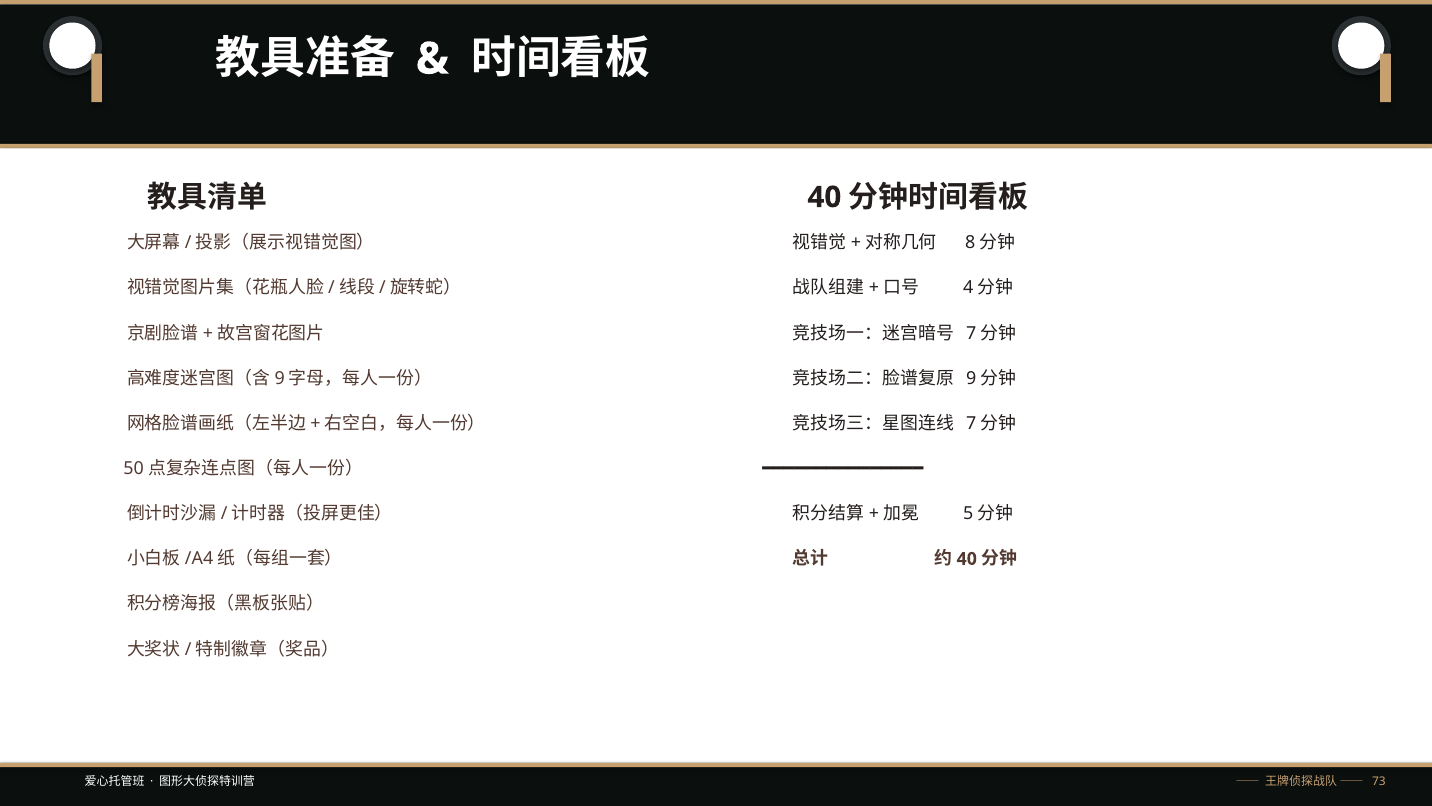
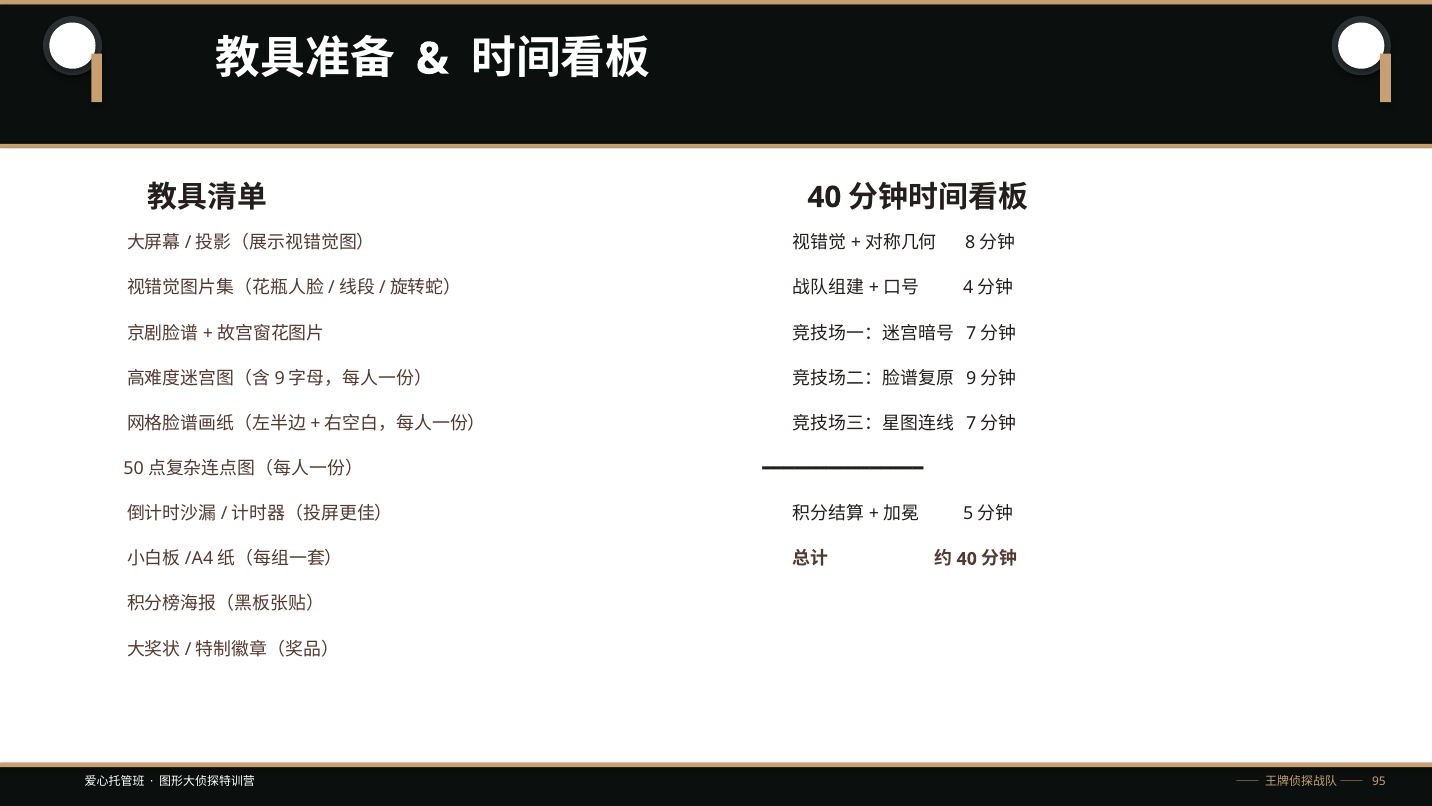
73: 73 -> 95 (1379, 781)
